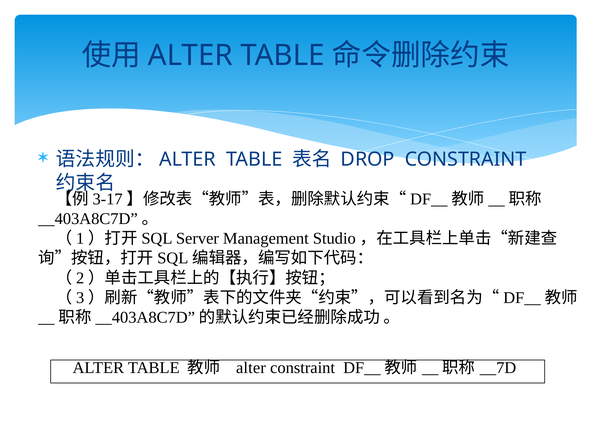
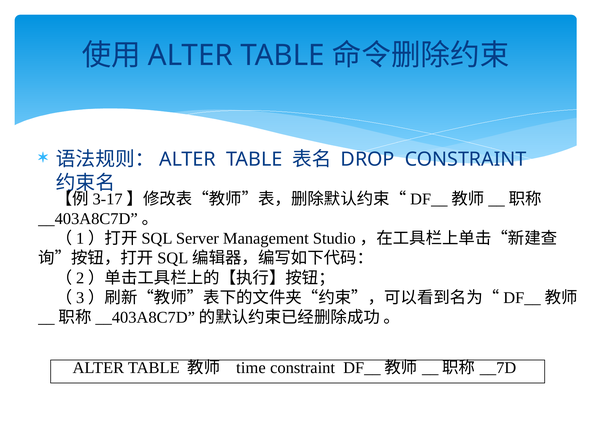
alter: alter -> time (251, 368)
